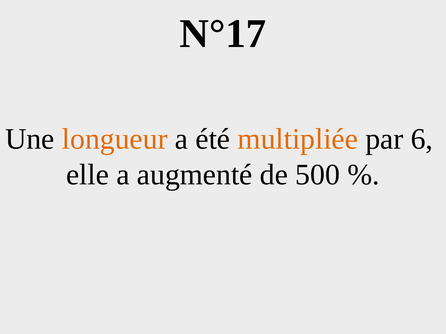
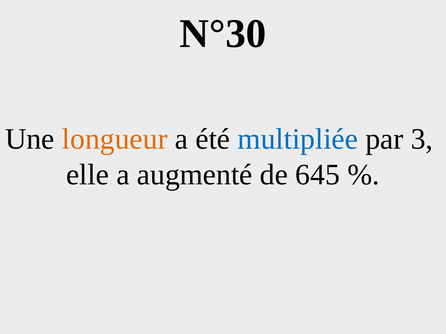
N°17: N°17 -> N°30 (223, 34)
multipliée colour: orange -> blue (298, 139)
6: 6 -> 3 (422, 139)
500: 500 -> 645 (318, 175)
